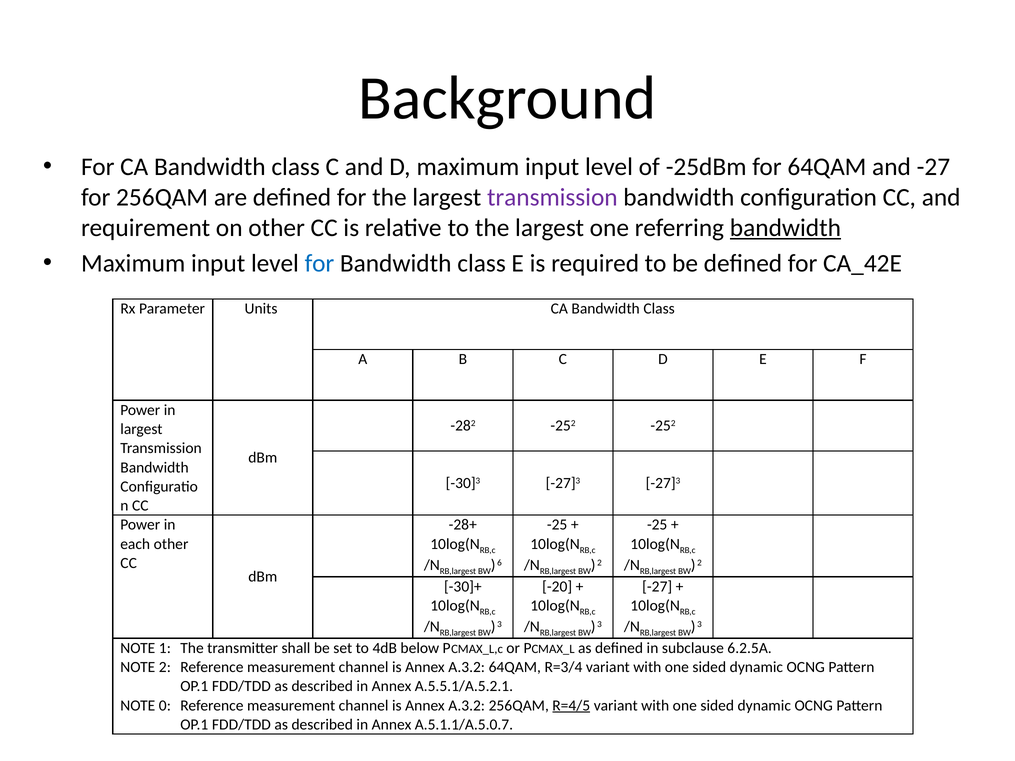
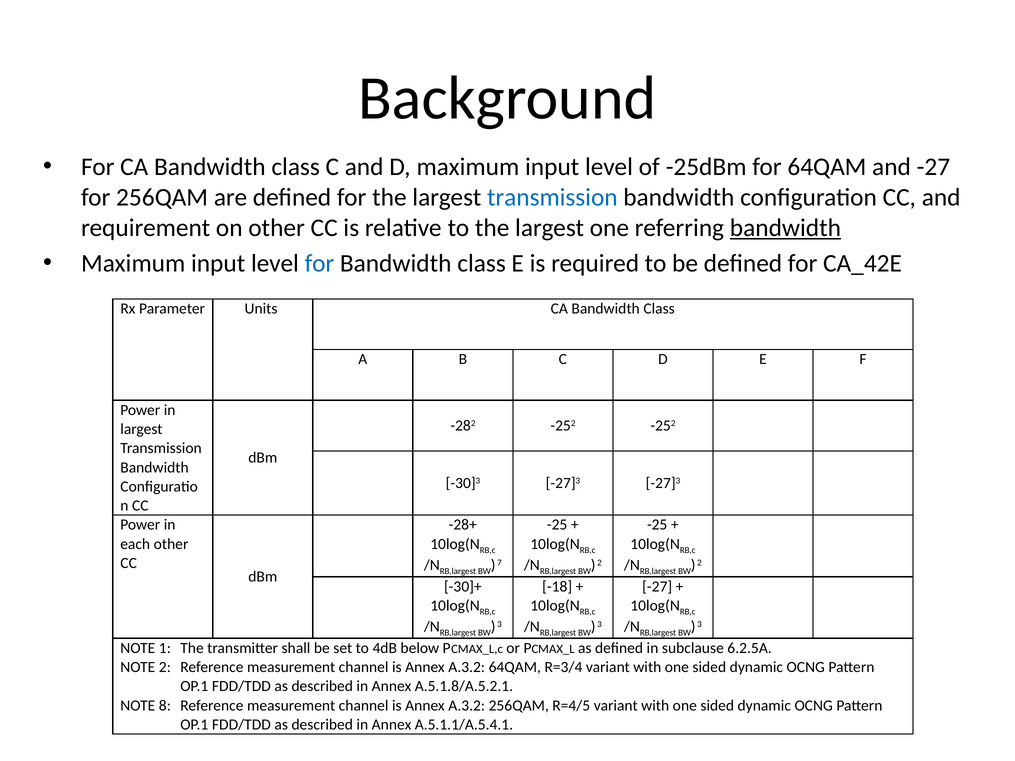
transmission colour: purple -> blue (552, 197)
6: 6 -> 7 (499, 563)
-20: -20 -> -18 (557, 587)
A.5.5.1/A.5.2.1: A.5.5.1/A.5.2.1 -> A.5.1.8/A.5.2.1 (464, 687)
0: 0 -> 8 (165, 706)
R=4/5 underline: present -> none (571, 706)
A.5.1.1/A.5.0.7: A.5.1.1/A.5.0.7 -> A.5.1.1/A.5.4.1 (464, 725)
